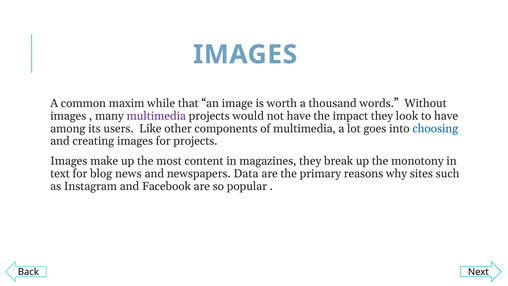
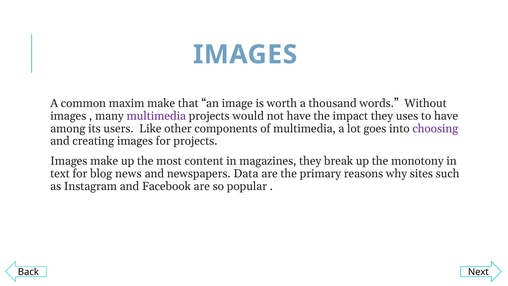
maxim while: while -> make (161, 103)
look: look -> uses (407, 116)
choosing colour: blue -> purple (435, 128)
